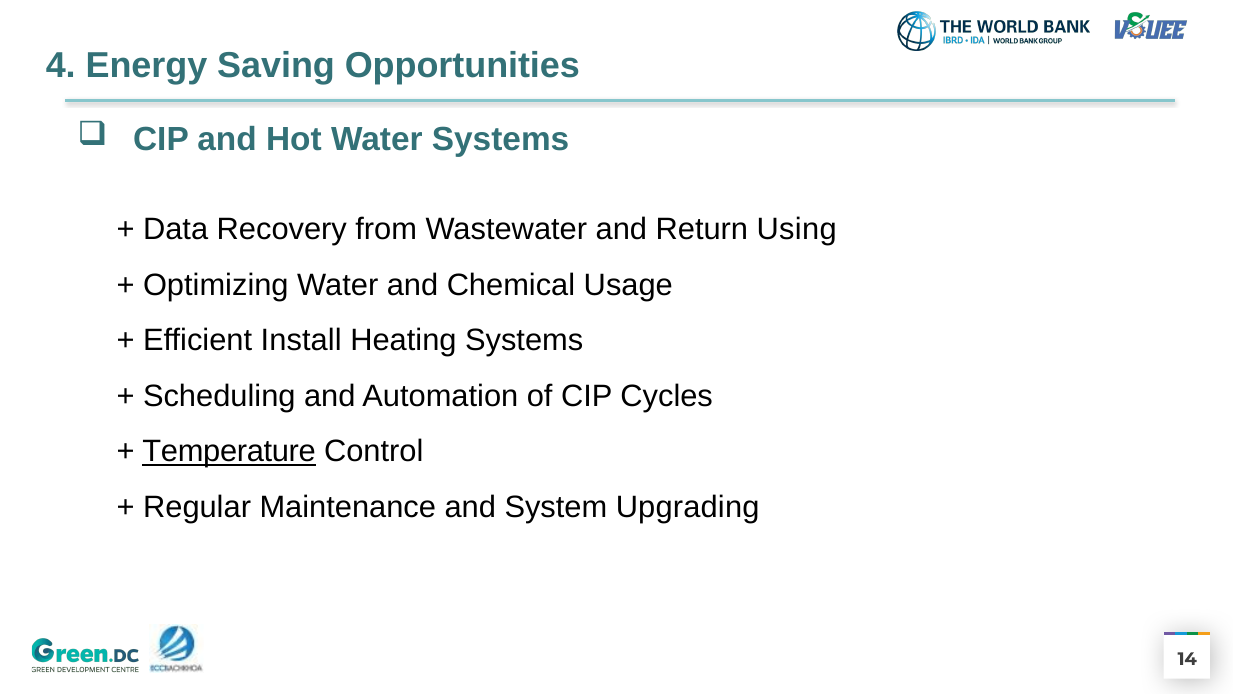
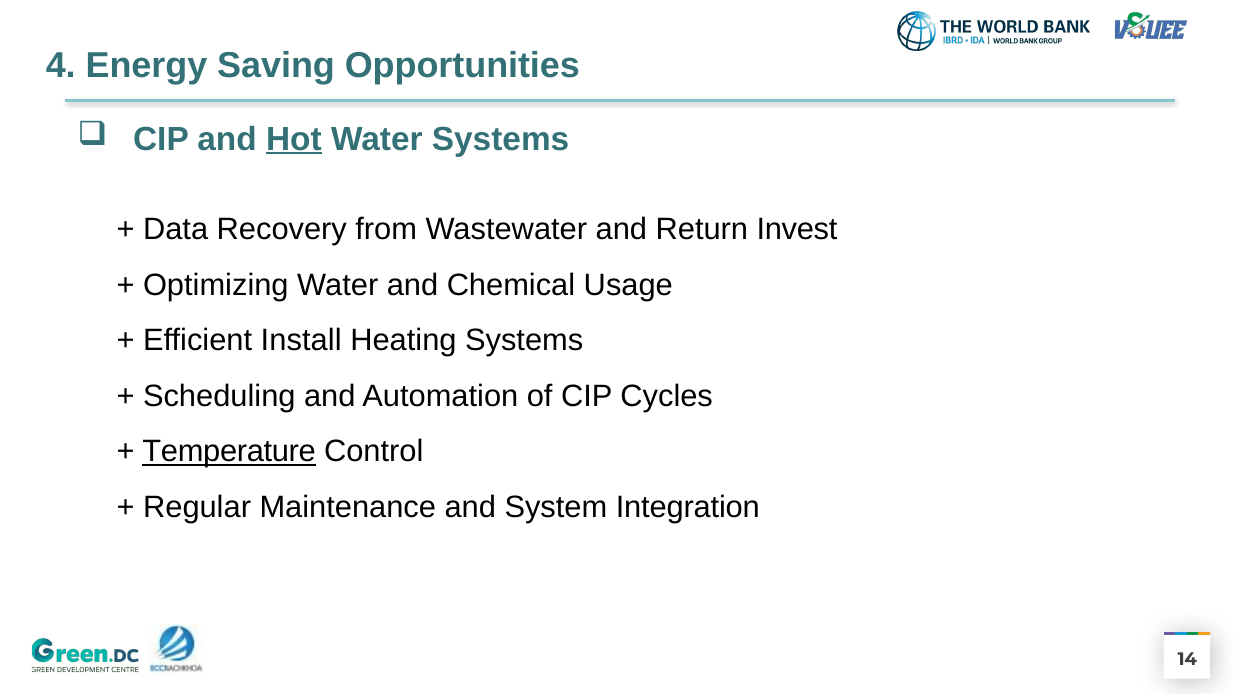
Hot underline: none -> present (294, 139)
Using: Using -> Invest (797, 229)
Upgrading: Upgrading -> Integration (688, 507)
